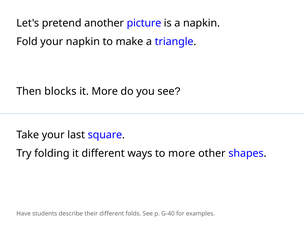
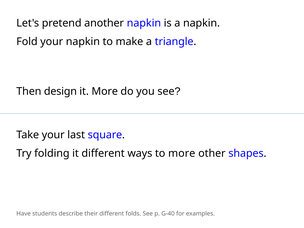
another picture: picture -> napkin (144, 23)
blocks: blocks -> design (60, 91)
